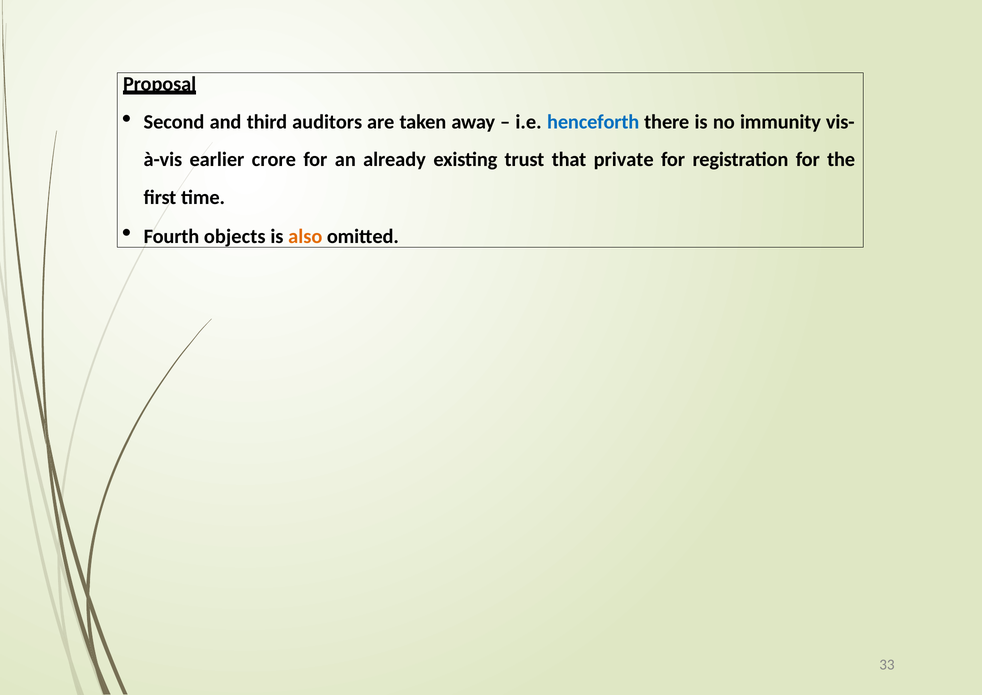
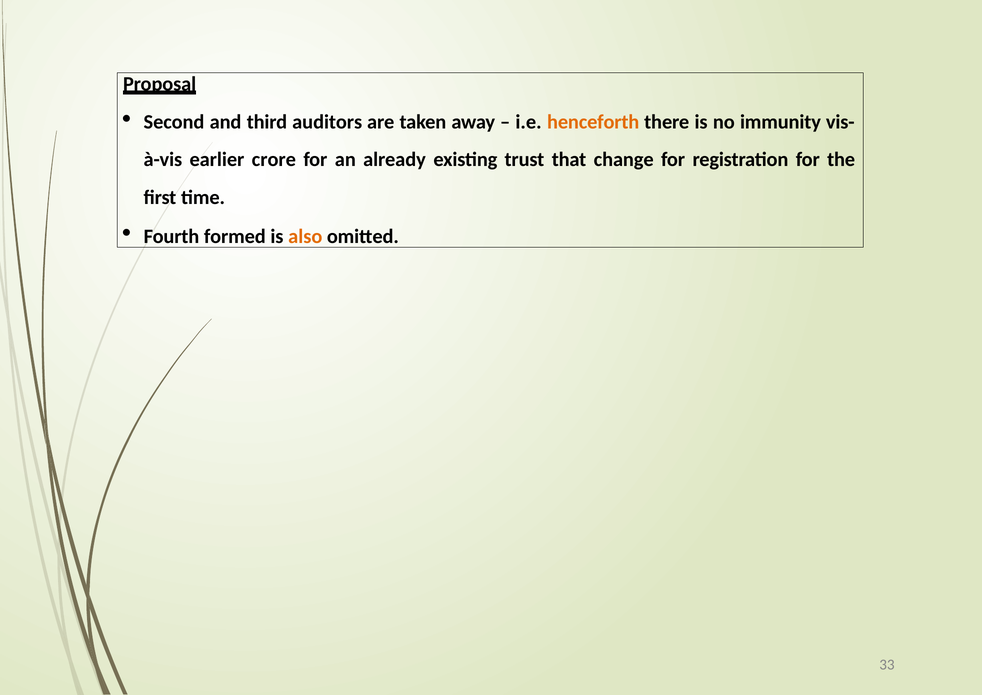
henceforth colour: blue -> orange (593, 122)
private: private -> change (624, 160)
objects: objects -> formed (235, 236)
